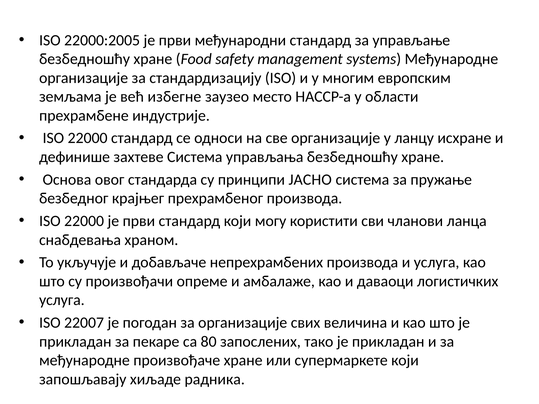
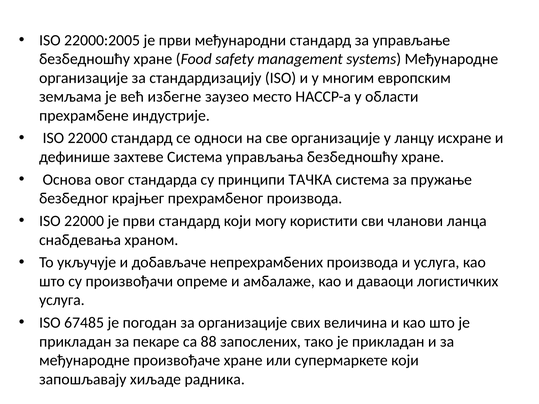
ЈАСНО: ЈАСНО -> ТАЧКА (310, 180)
22007: 22007 -> 67485 (84, 323)
80: 80 -> 88 (209, 342)
